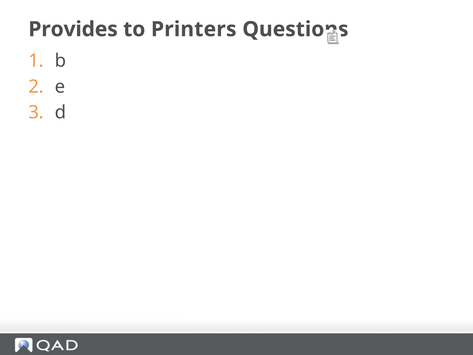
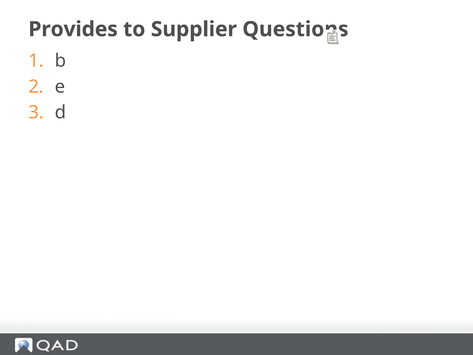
Printers: Printers -> Supplier (194, 29)
